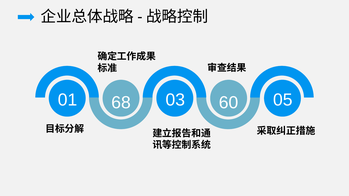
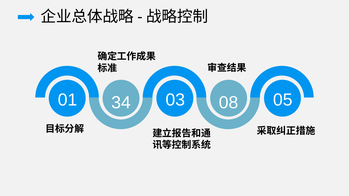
68: 68 -> 34 (121, 103)
60: 60 -> 08 (229, 103)
